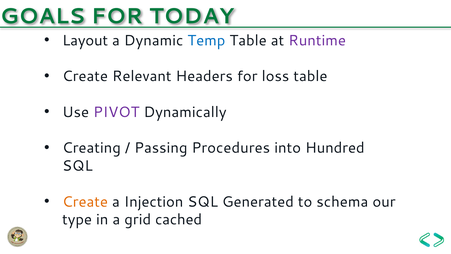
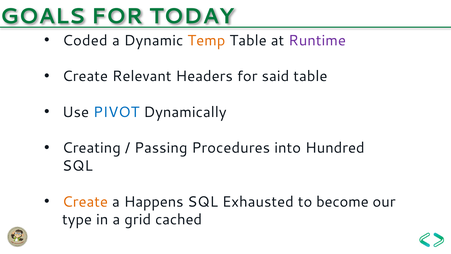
Layout: Layout -> Coded (85, 40)
Temp colour: blue -> orange (206, 40)
loss: loss -> said (275, 76)
PIVOT colour: purple -> blue (116, 112)
Injection: Injection -> Happens (154, 202)
Generated: Generated -> Exhausted (258, 202)
schema: schema -> become (342, 202)
